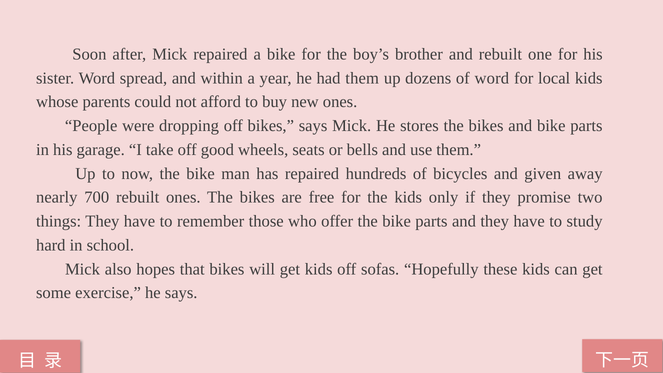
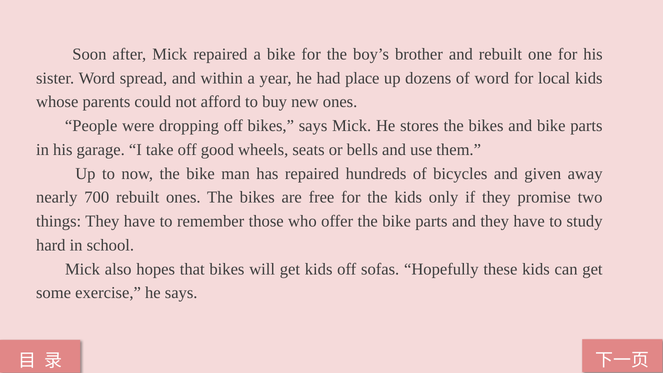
had them: them -> place (362, 78)
